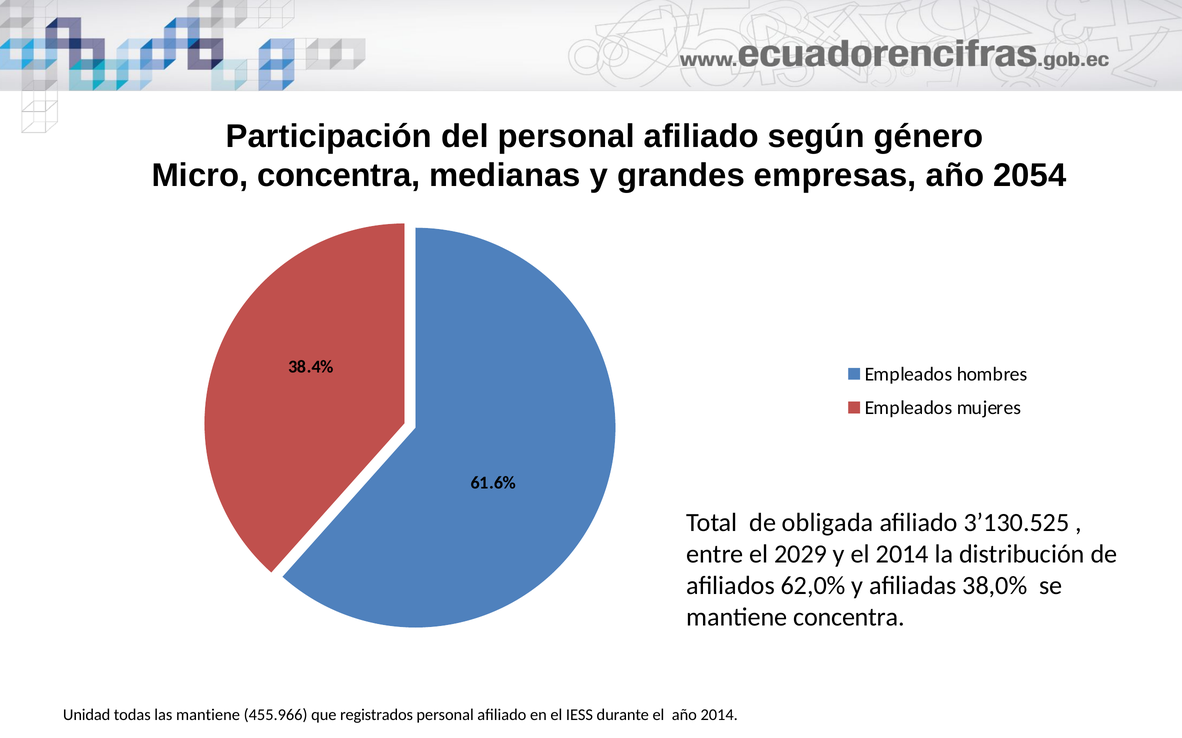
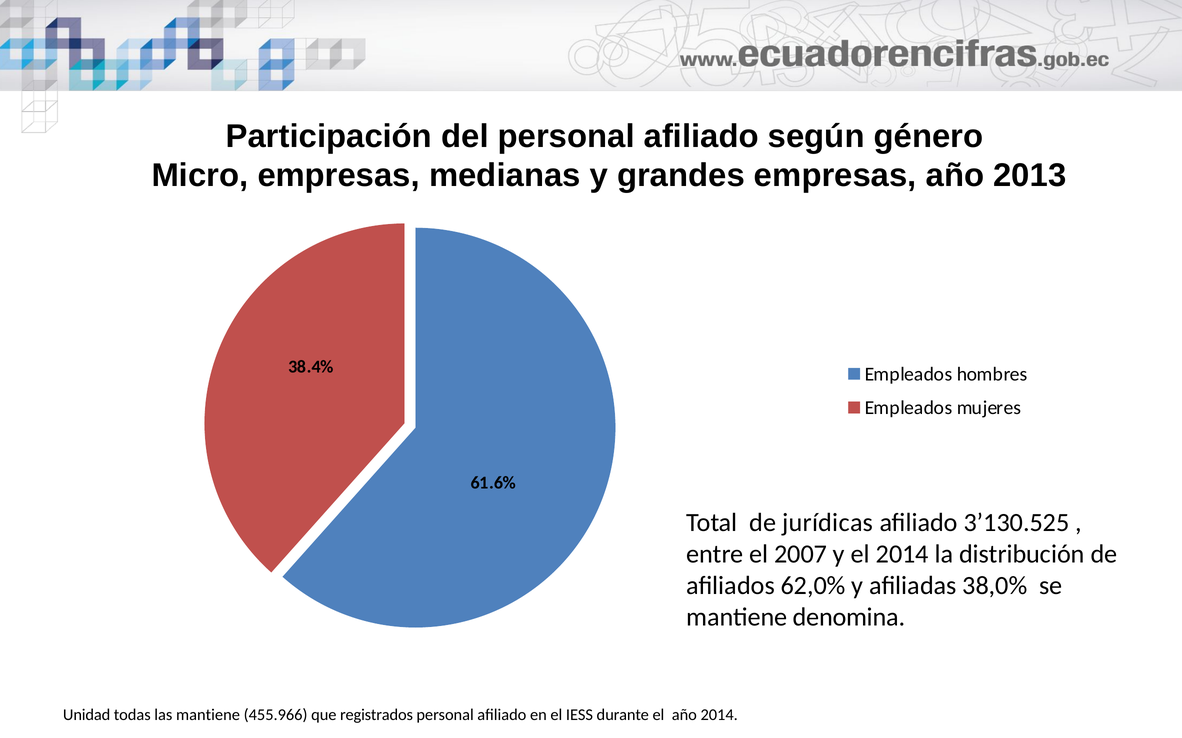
Micro concentra: concentra -> empresas (339, 176)
2054: 2054 -> 2013 (1030, 176)
obligada: obligada -> jurídicas (828, 523)
2029: 2029 -> 2007 (801, 554)
mantiene concentra: concentra -> denomina (849, 617)
